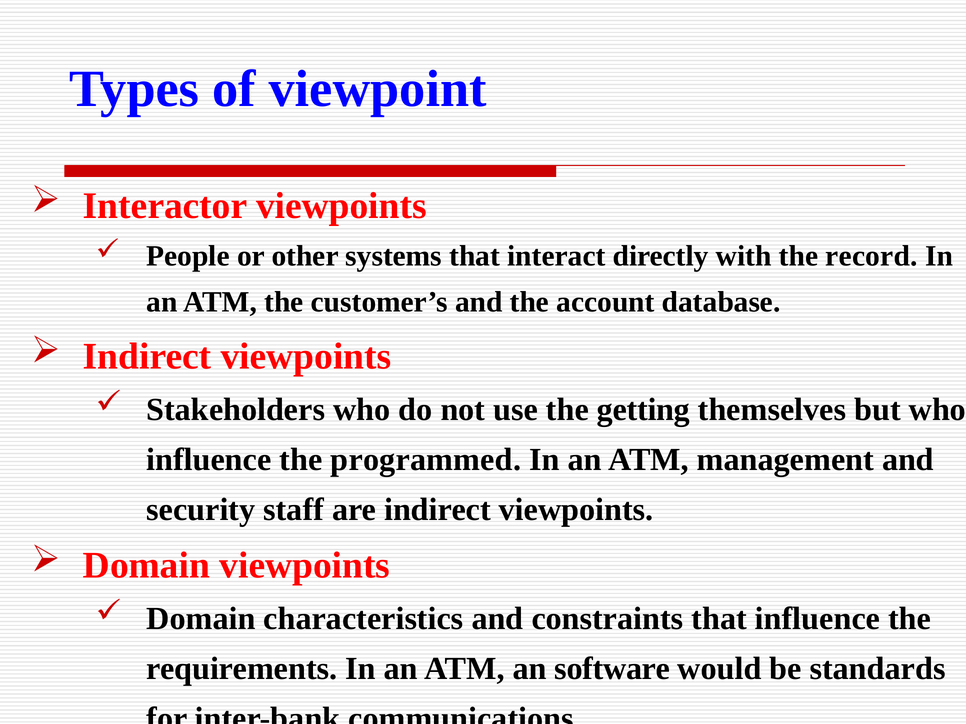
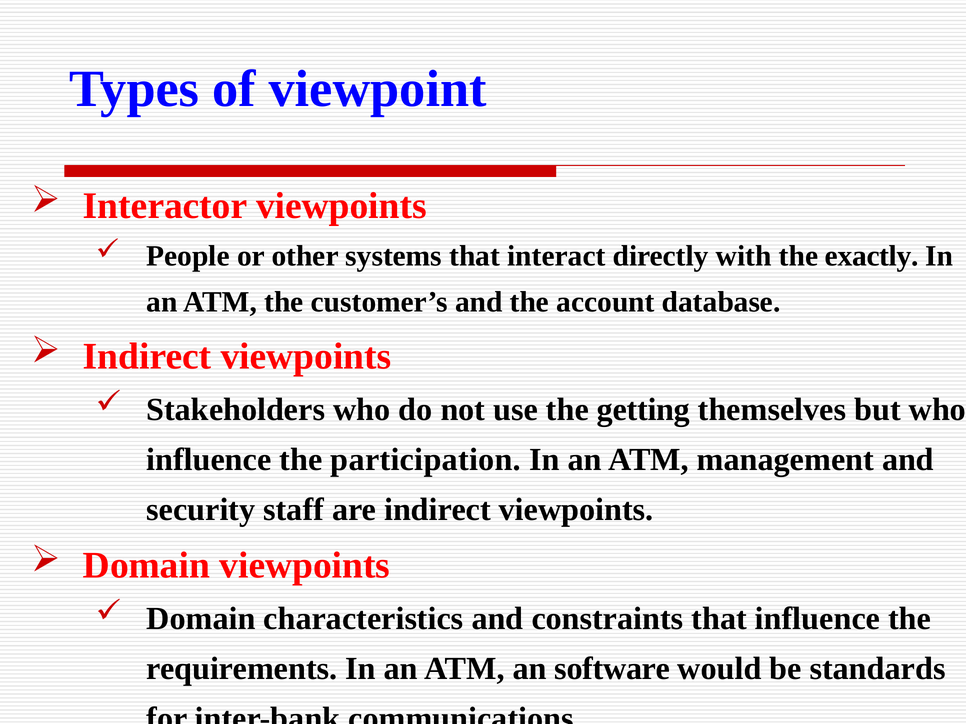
record: record -> exactly (872, 256)
programmed: programmed -> participation (426, 460)
